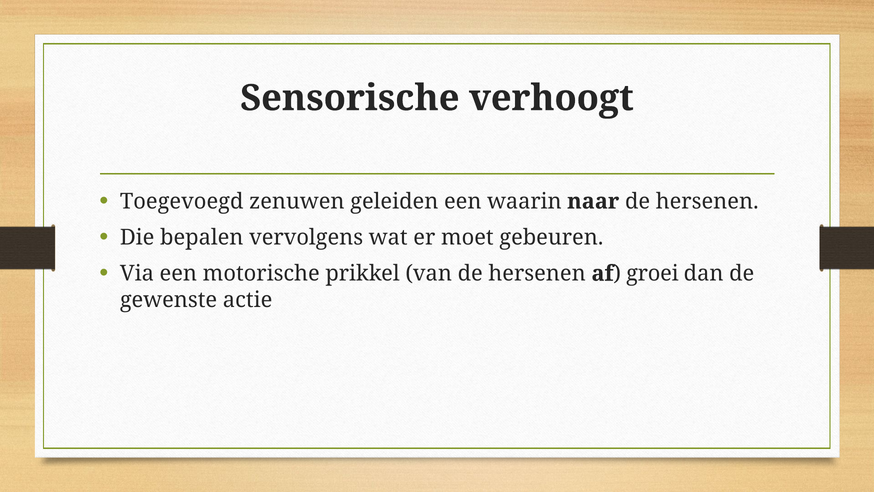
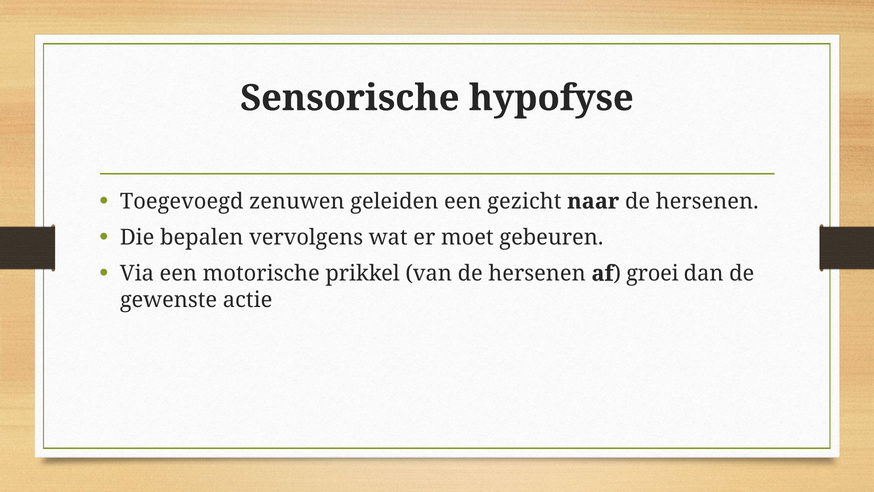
verhoogt: verhoogt -> hypofyse (551, 98)
waarin: waarin -> gezicht (524, 201)
